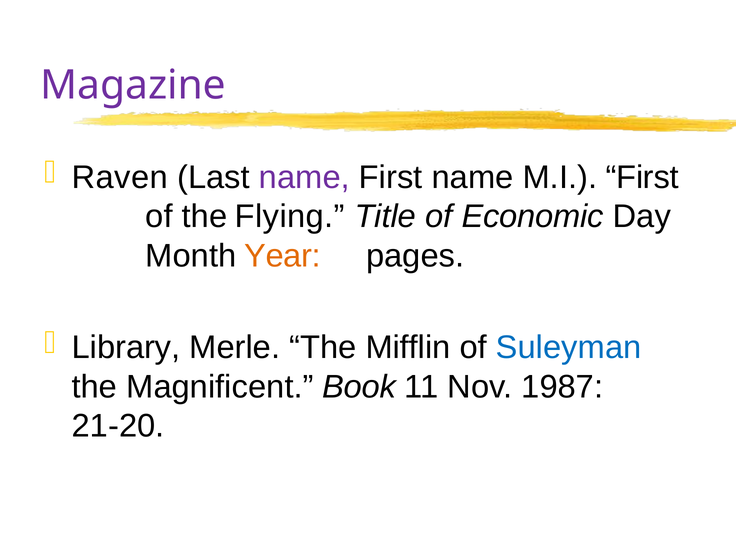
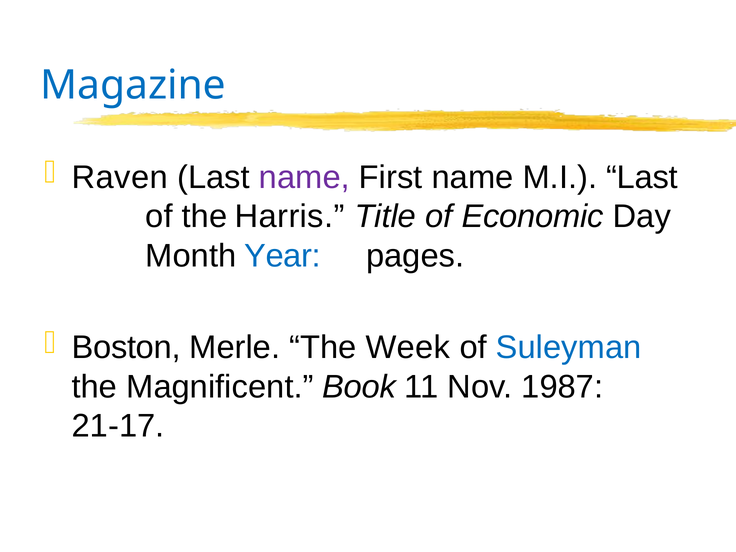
Magazine colour: purple -> blue (133, 85)
M.I First: First -> Last (642, 177)
Flying: Flying -> Harris (290, 217)
Year colour: orange -> blue (283, 256)
Library: Library -> Boston (126, 348)
Mifflin: Mifflin -> Week (408, 348)
21-20: 21-20 -> 21-17 (118, 426)
